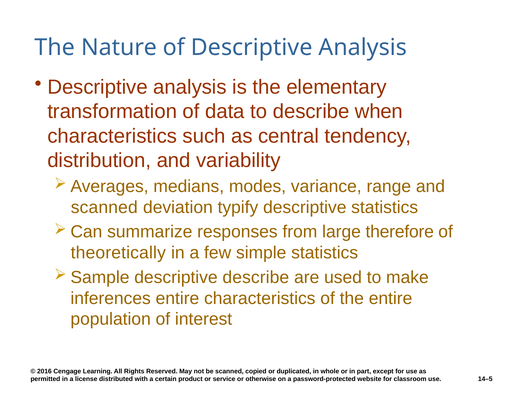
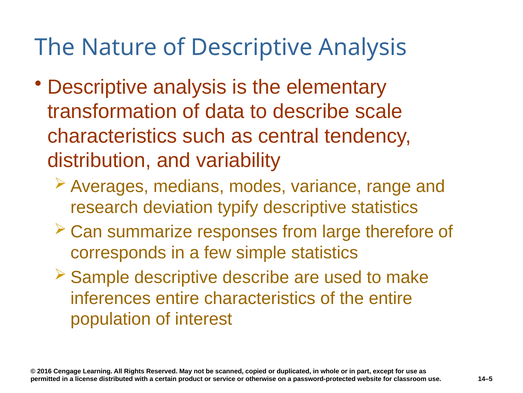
when: when -> scale (379, 111)
scanned: scanned -> research (104, 207)
theoretically: theoretically -> corresponds (118, 252)
